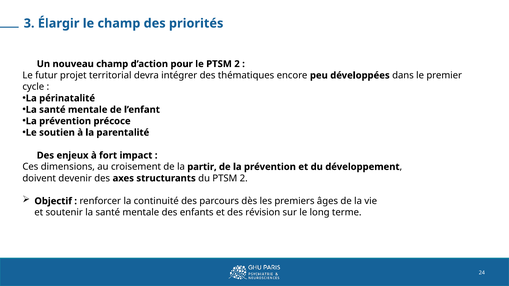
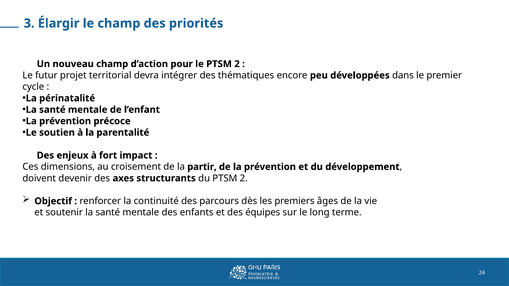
révision: révision -> équipes (263, 213)
